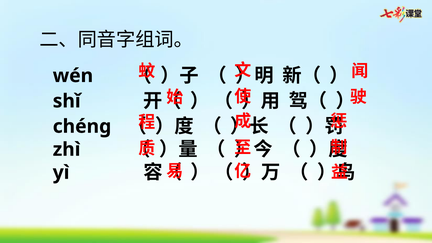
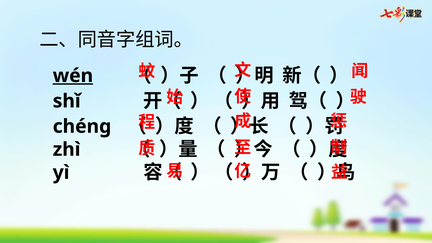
wén underline: none -> present (73, 76)
